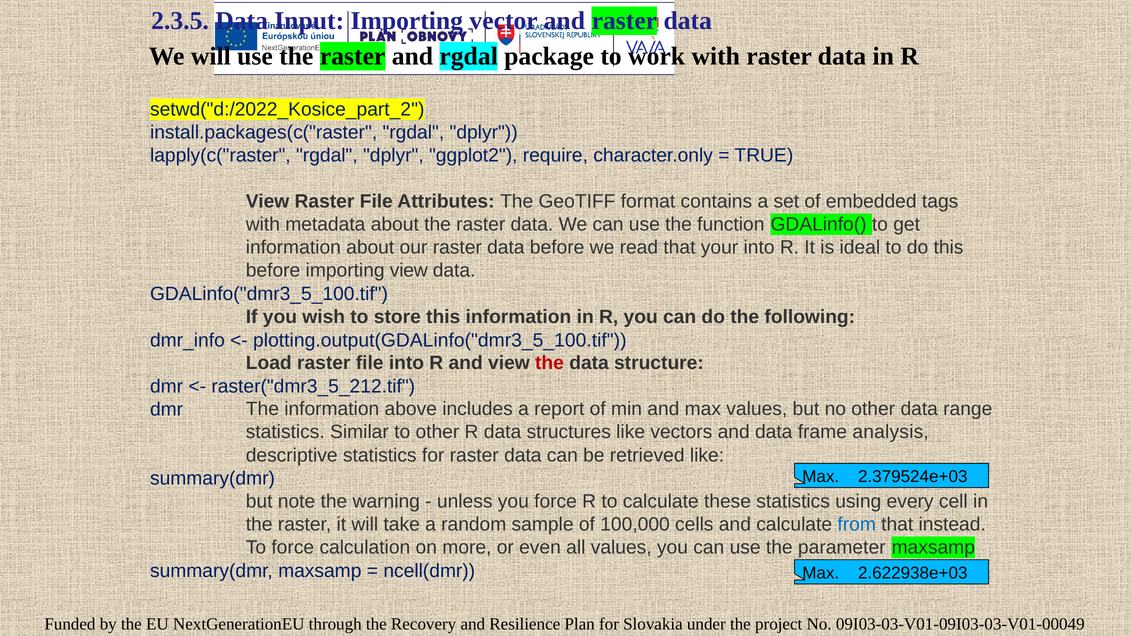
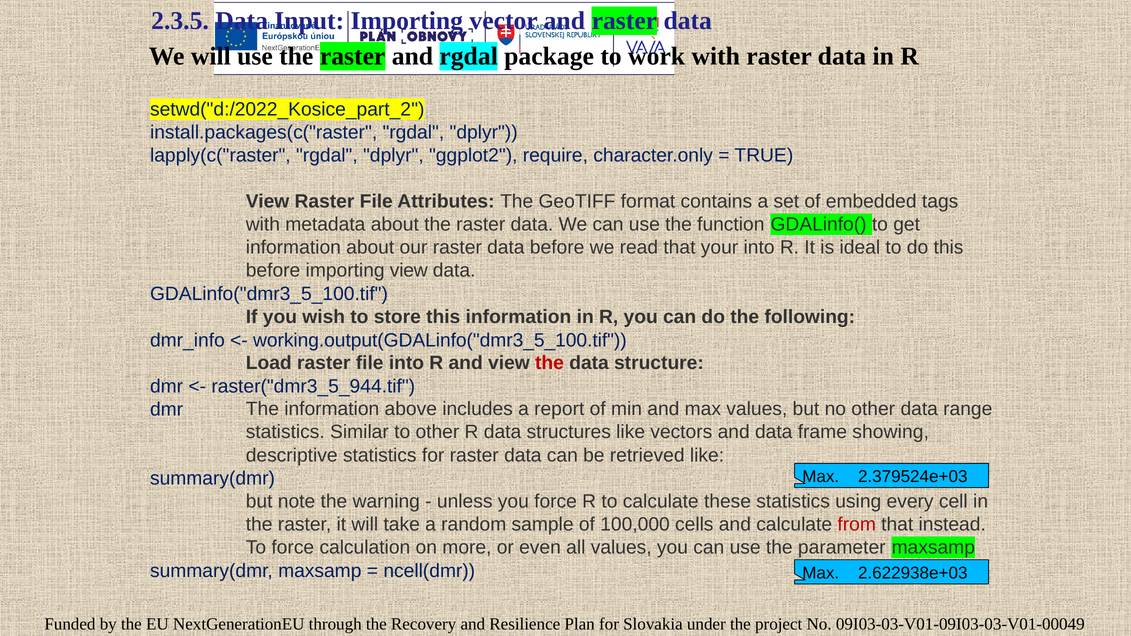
plotting.output(GDALinfo("dmr3_5_100.tif: plotting.output(GDALinfo("dmr3_5_100.tif -> working.output(GDALinfo("dmr3_5_100.tif (440, 340)
raster("dmr3_5_212.tif: raster("dmr3_5_212.tif -> raster("dmr3_5_944.tif (313, 386)
analysis: analysis -> showing (891, 432)
from colour: blue -> red (857, 525)
